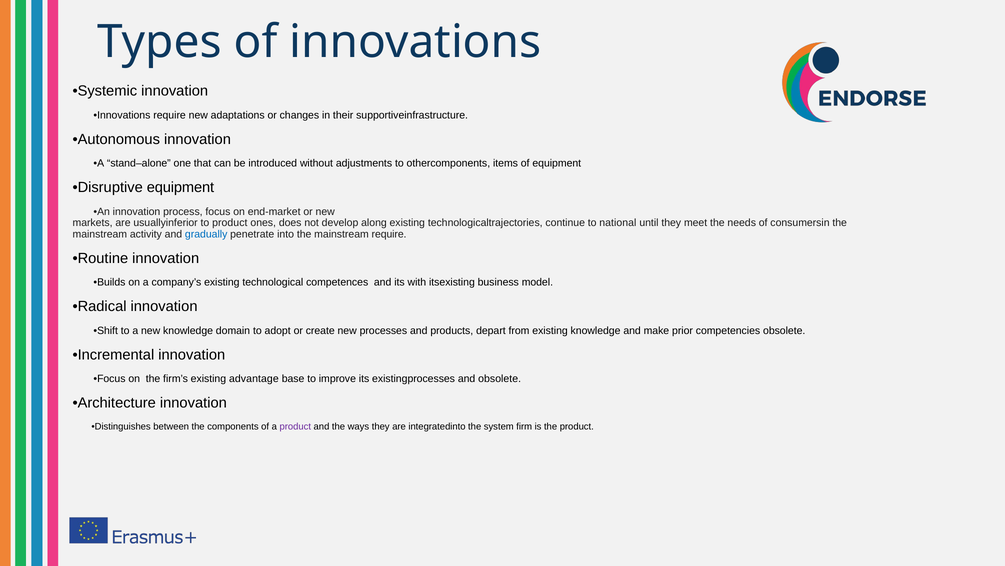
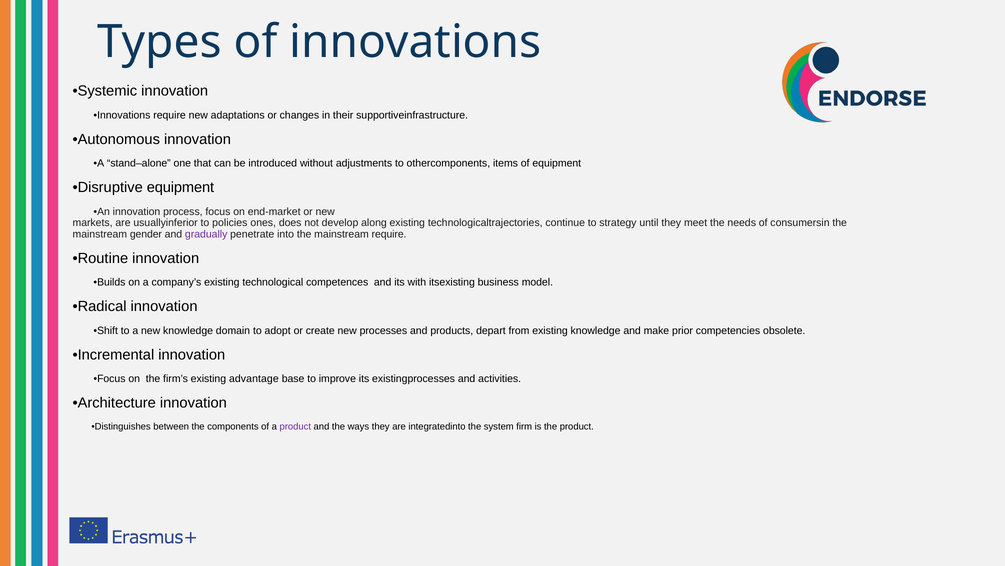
to product: product -> policies (230, 223)
national: national -> strategy (618, 223)
activity: activity -> gender (146, 234)
gradually colour: blue -> purple (206, 234)
and obsolete: obsolete -> activities (500, 378)
